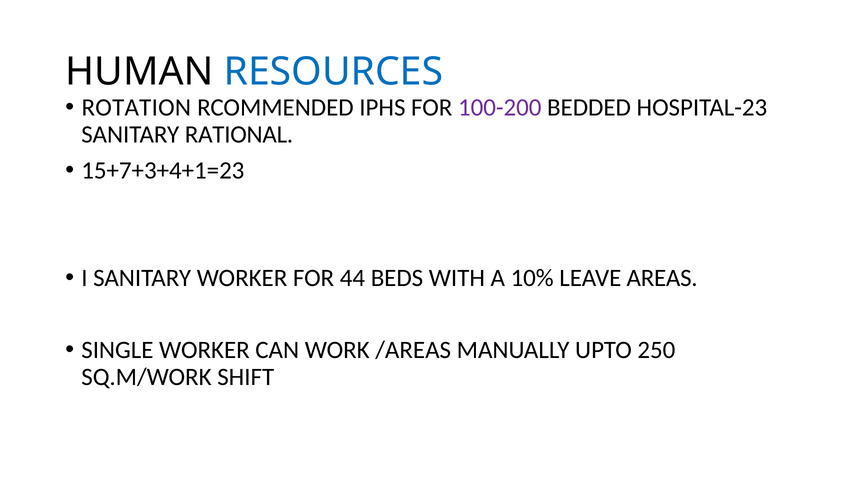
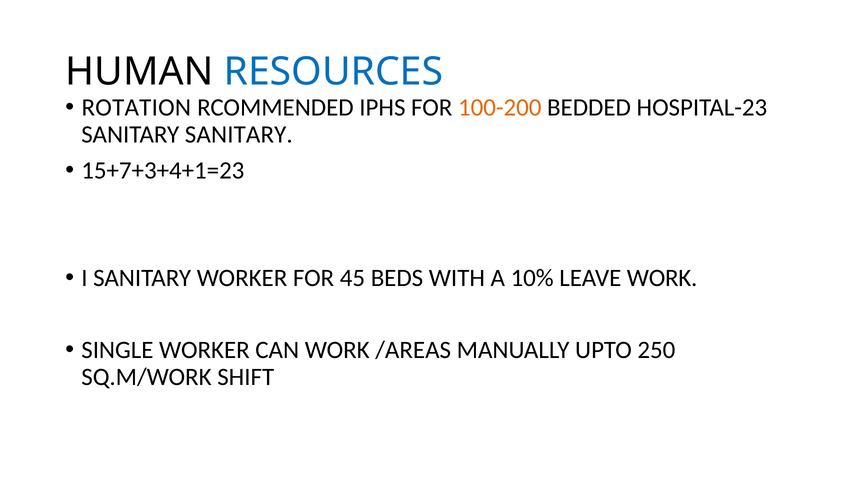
100-200 colour: purple -> orange (500, 107)
SANITARY RATIONAL: RATIONAL -> SANITARY (239, 134)
44: 44 -> 45 (352, 278)
LEAVE AREAS: AREAS -> WORK (662, 278)
